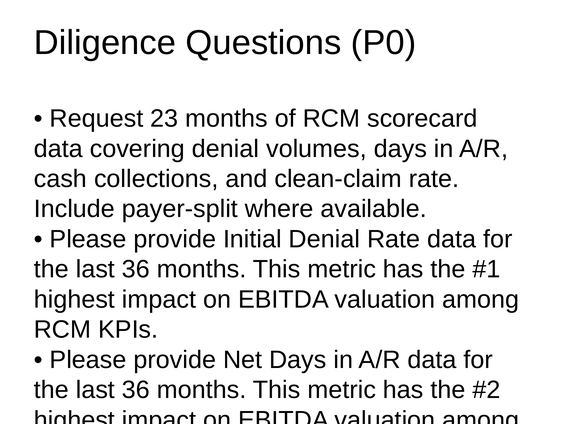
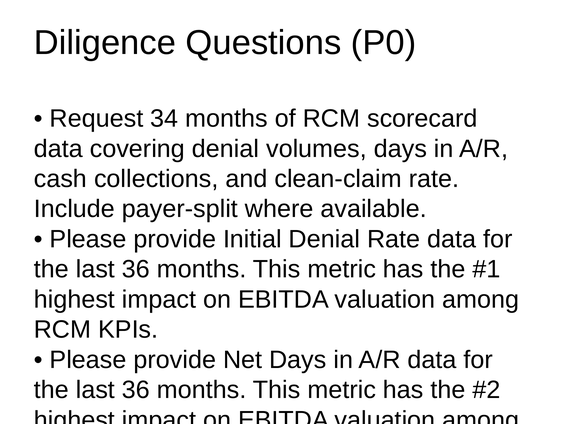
23: 23 -> 34 (164, 119)
